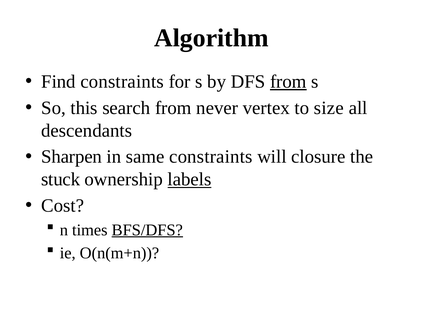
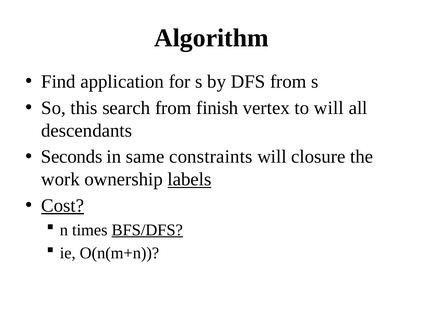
Find constraints: constraints -> application (122, 82)
from underline: present -> none (288, 82)
never: never -> finish (217, 108)
to size: size -> will (329, 108)
Sharpen: Sharpen -> Seconds (72, 157)
stuck: stuck -> work (61, 179)
Cost underline: none -> present (63, 206)
